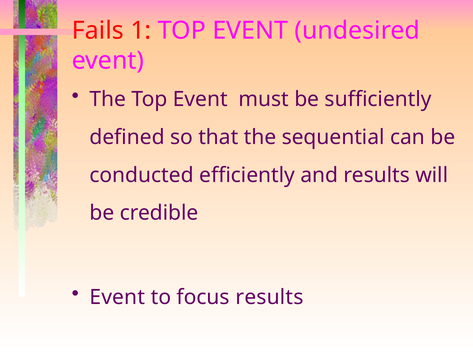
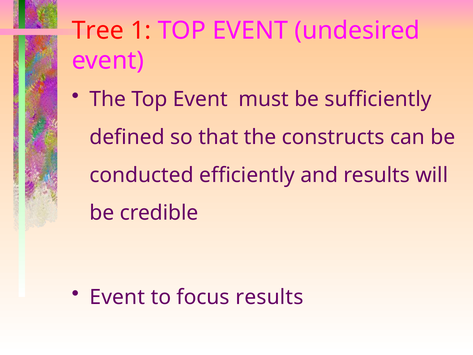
Fails: Fails -> Tree (98, 31)
sequential: sequential -> constructs (333, 137)
